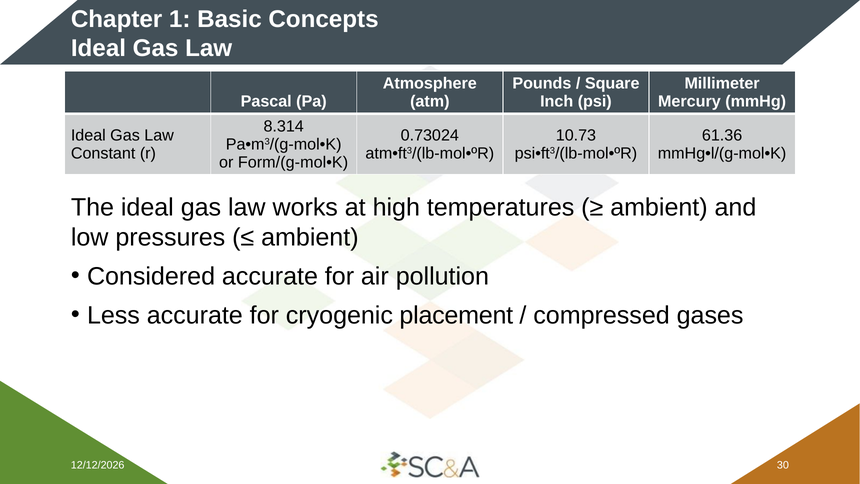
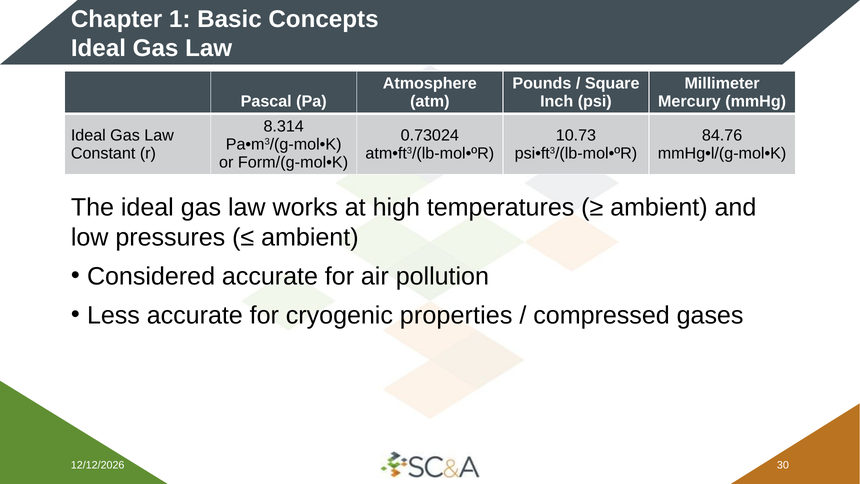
61.36: 61.36 -> 84.76 (722, 135)
placement: placement -> properties (456, 315)
